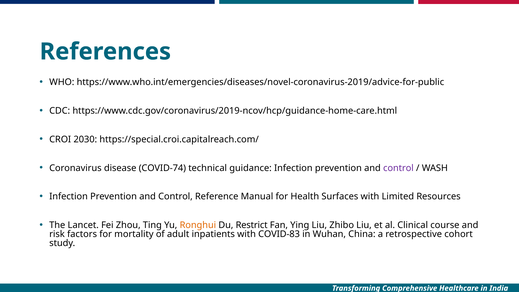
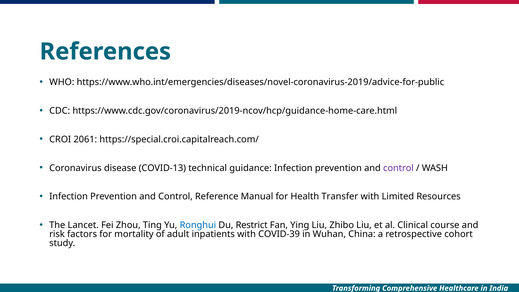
2030: 2030 -> 2061 (85, 139)
COVID-74: COVID-74 -> COVID-13 (162, 168)
Surfaces: Surfaces -> Transfer (340, 197)
Ronghui colour: orange -> blue (198, 225)
COVID-83: COVID-83 -> COVID-39 (279, 234)
